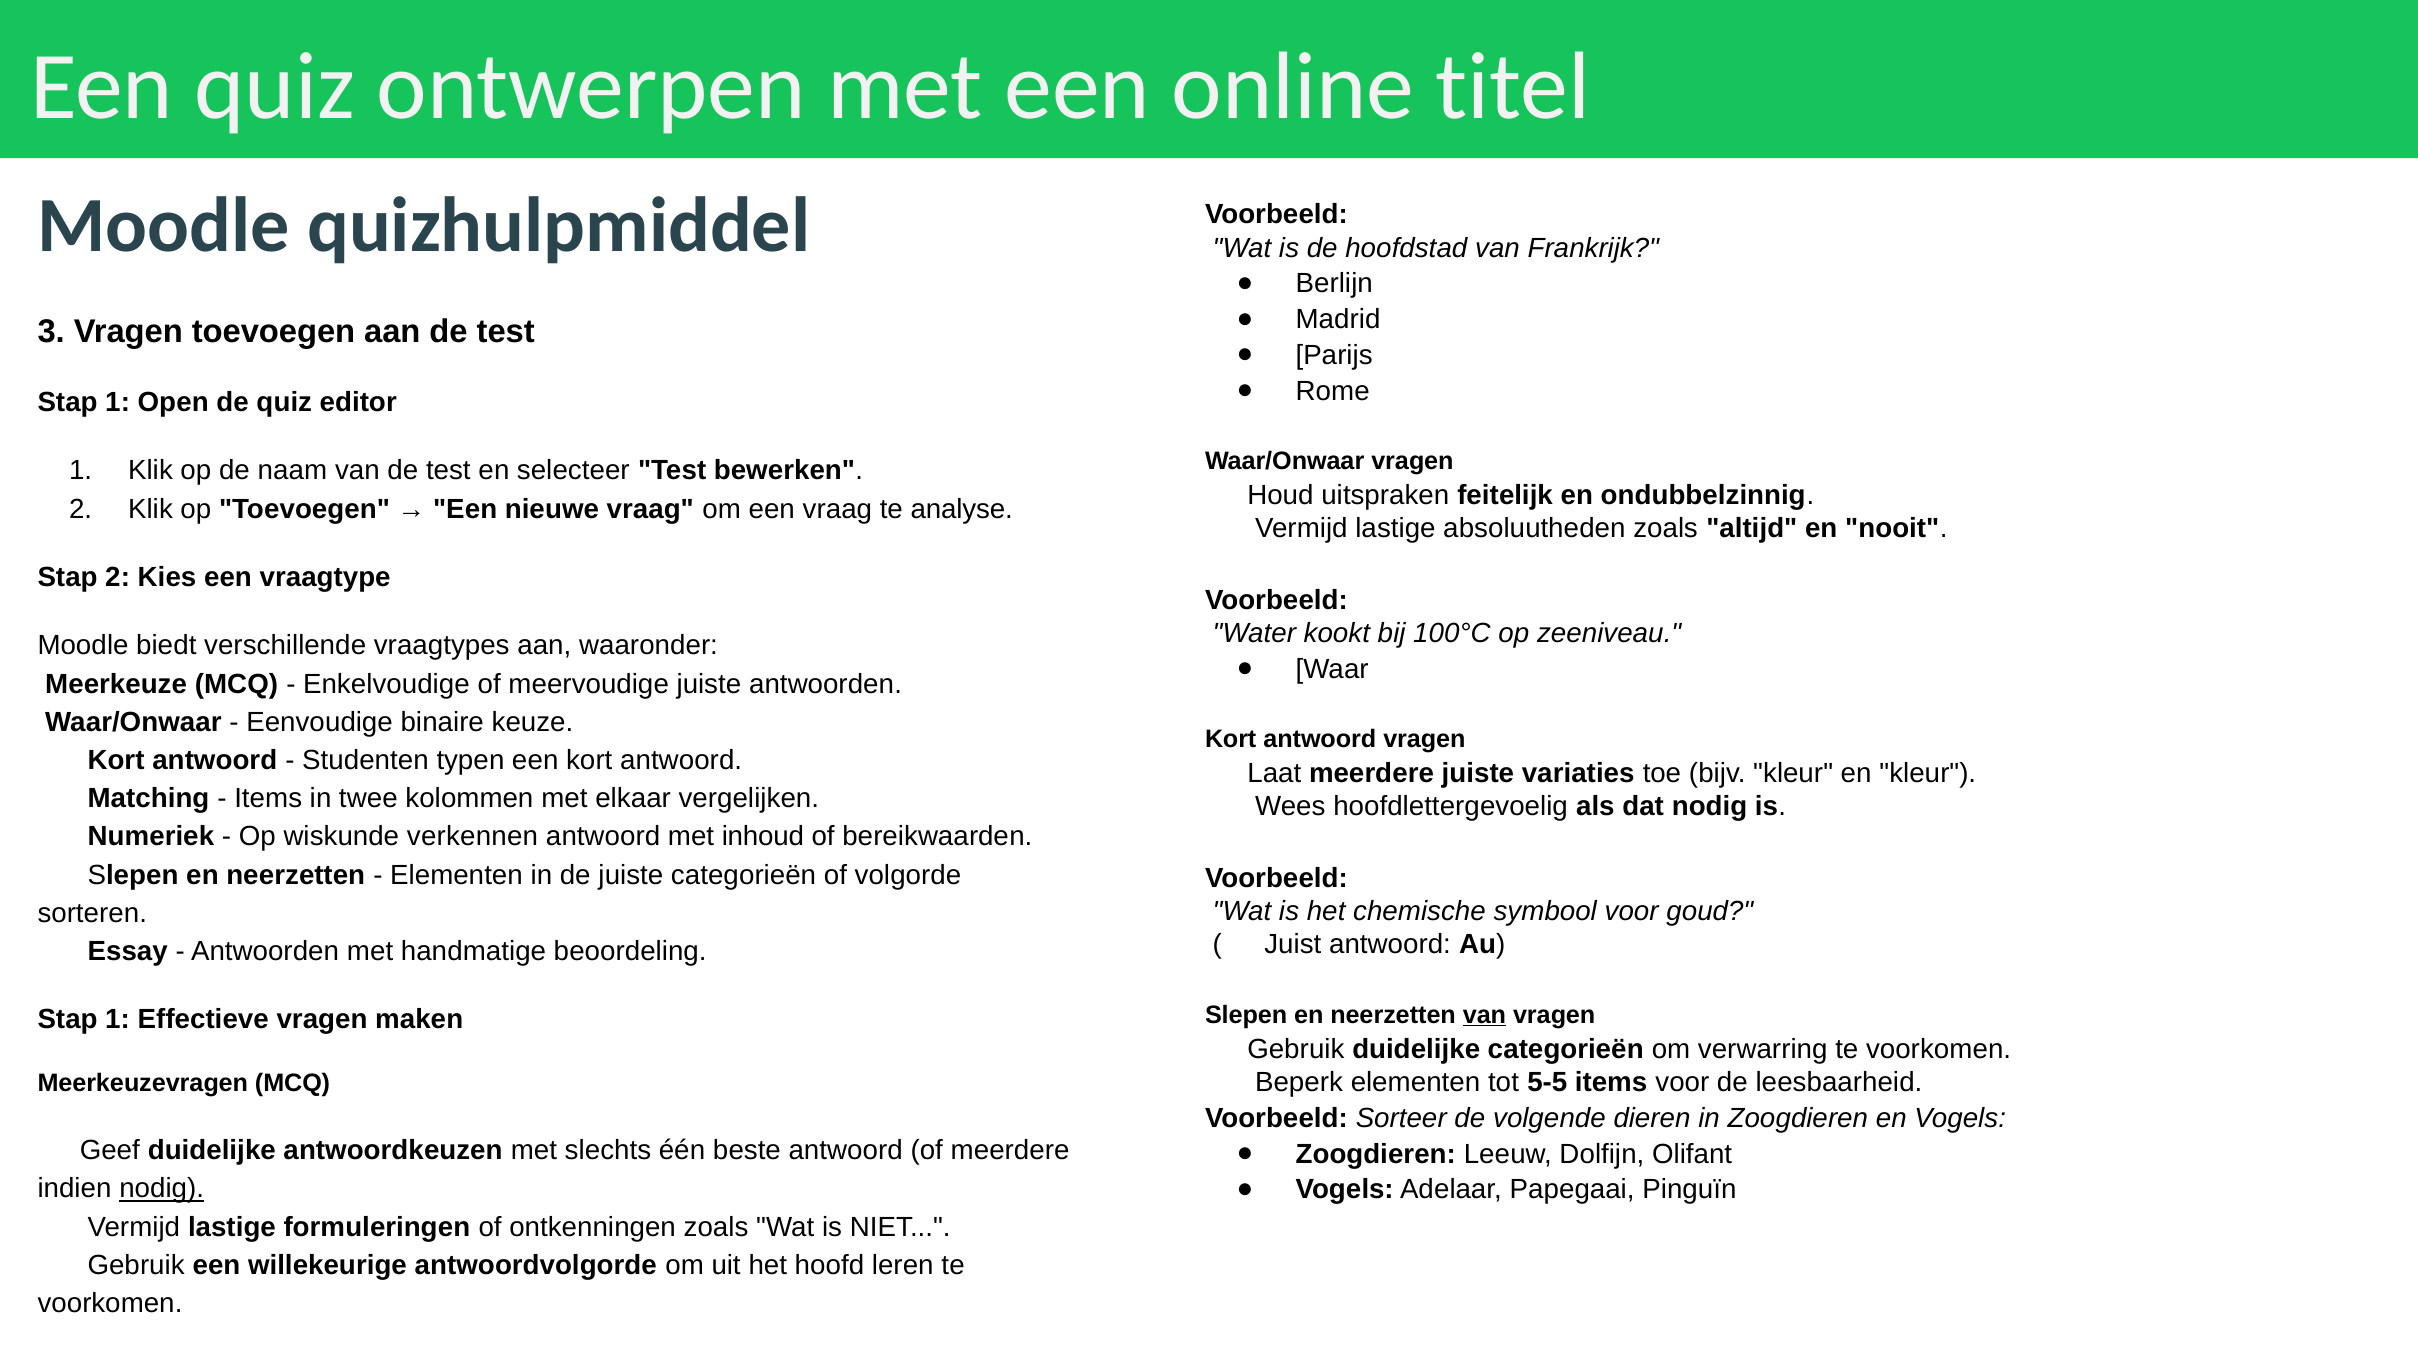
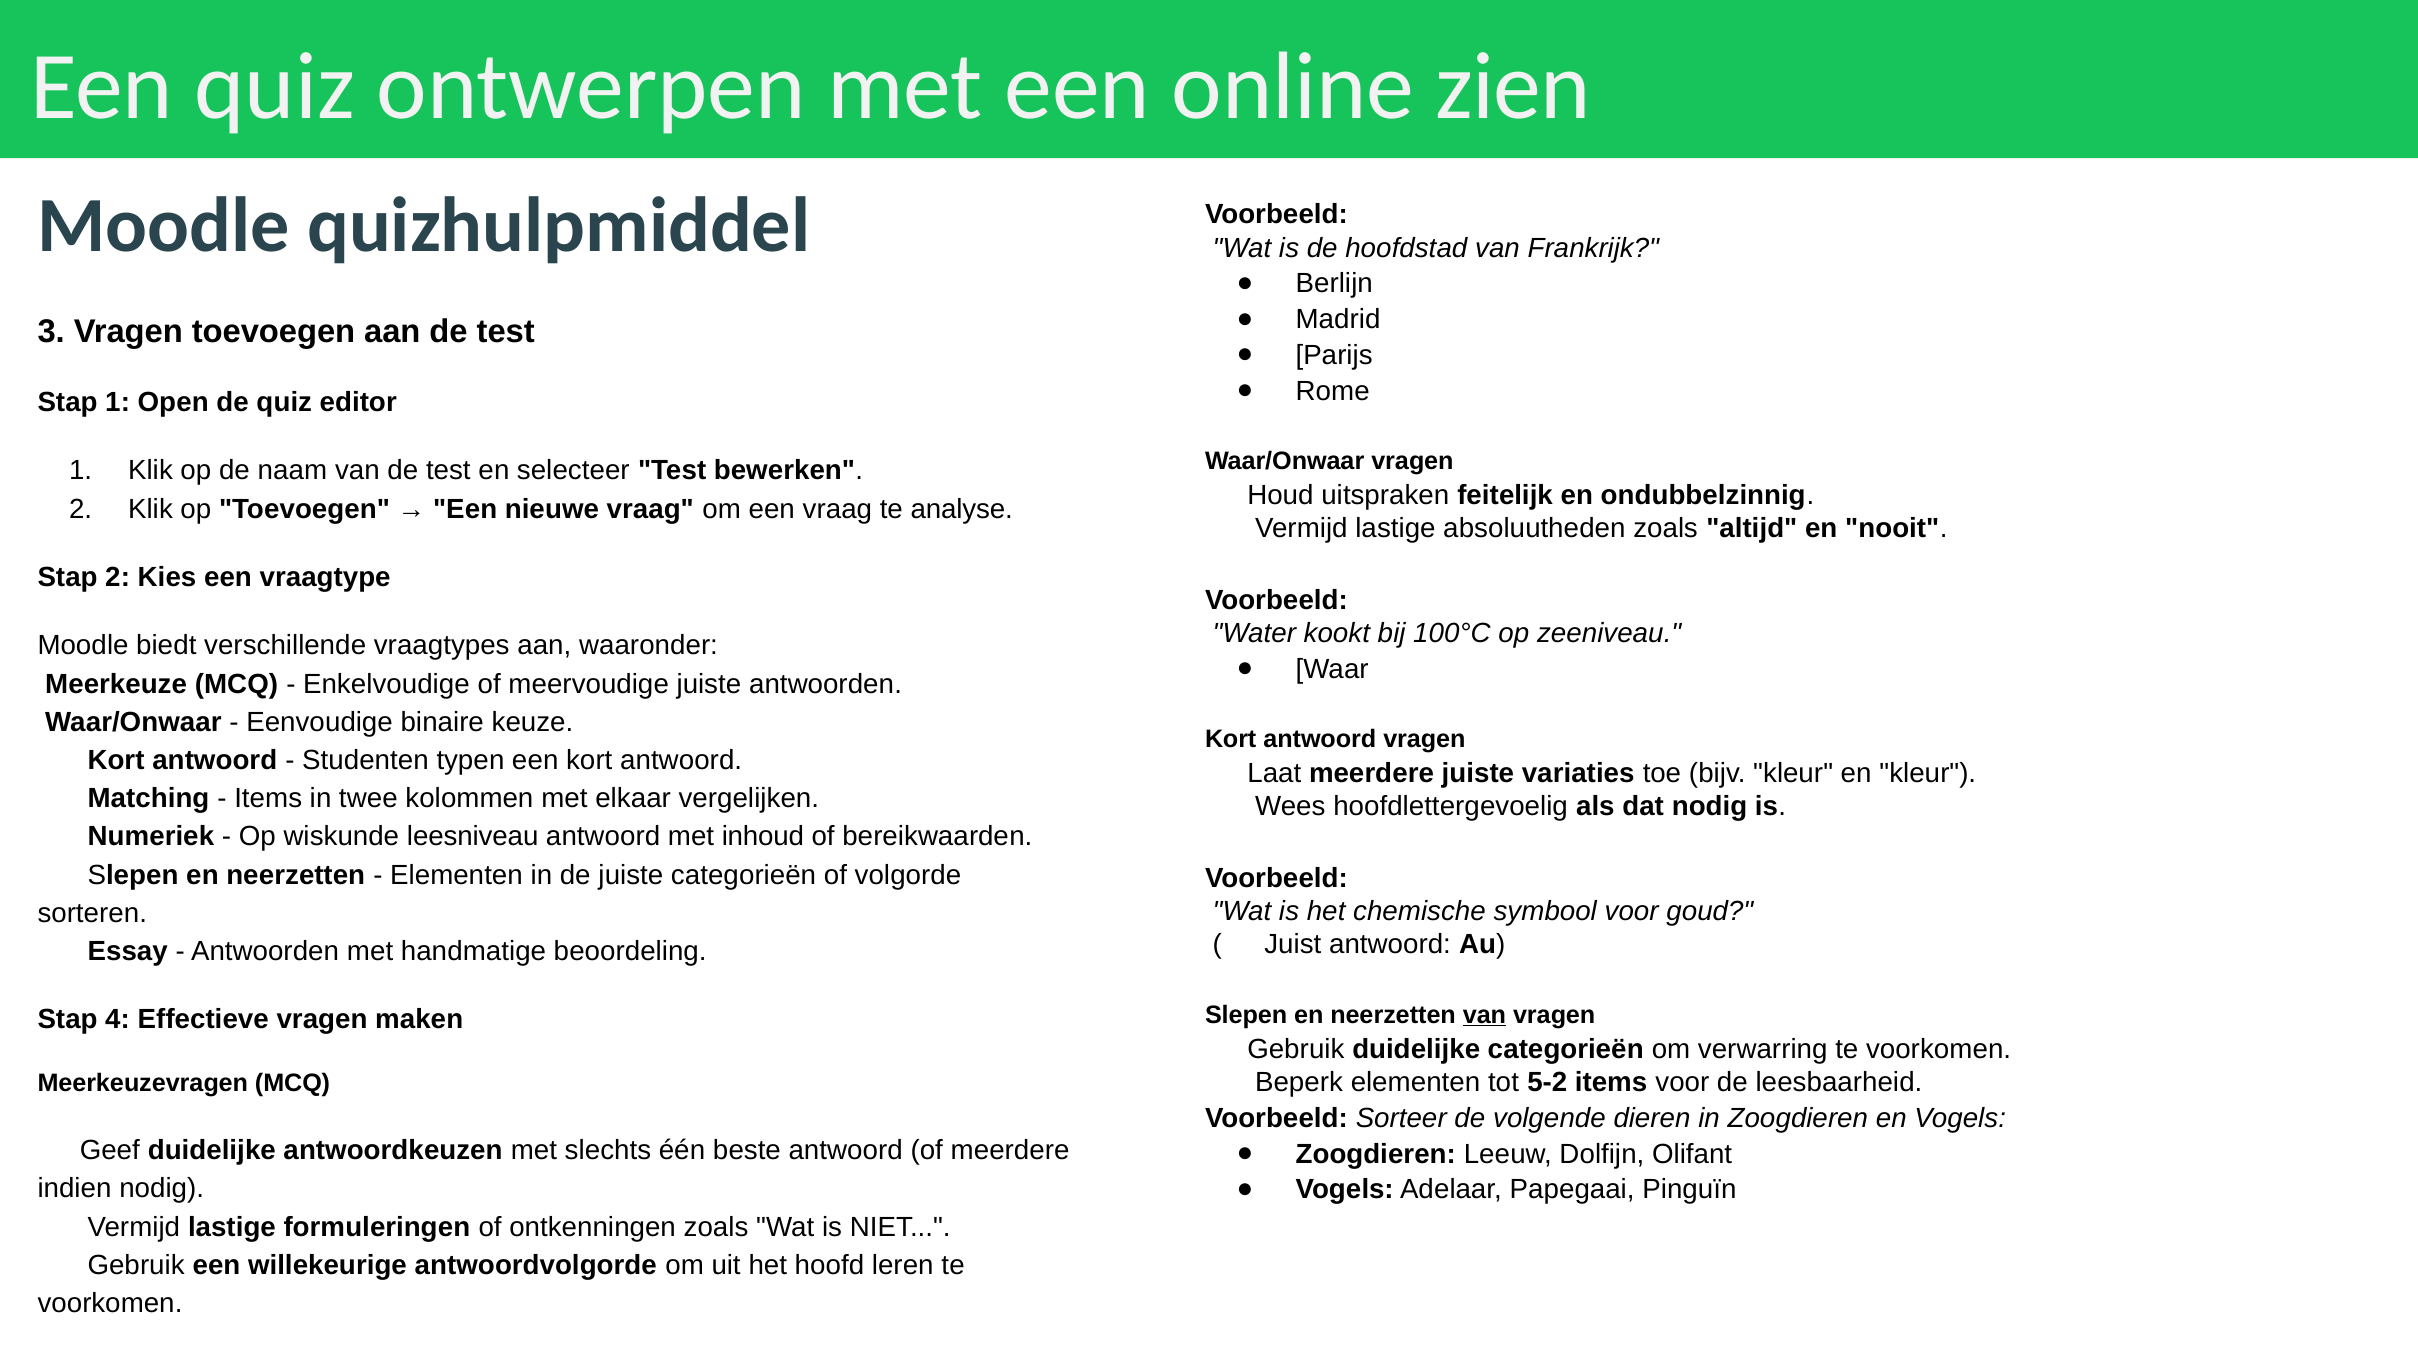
titel: titel -> zien (1513, 86)
verkennen: verkennen -> leesniveau (473, 837)
1: 1 -> 4 (118, 1020)
5-5: 5-5 -> 5-2 (1547, 1083)
nodig underline: present -> none (162, 1189)
